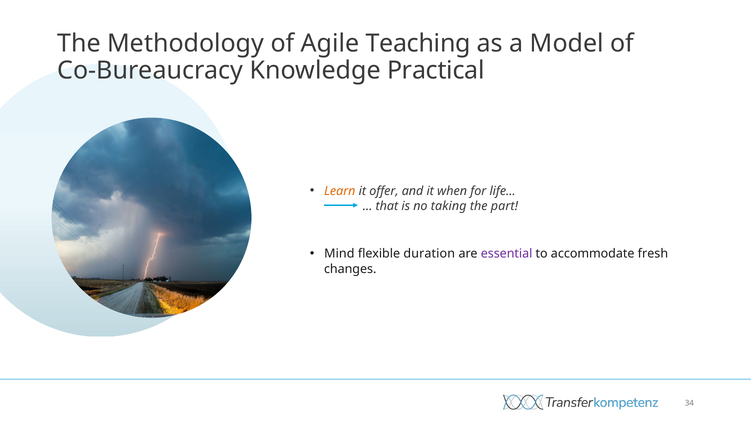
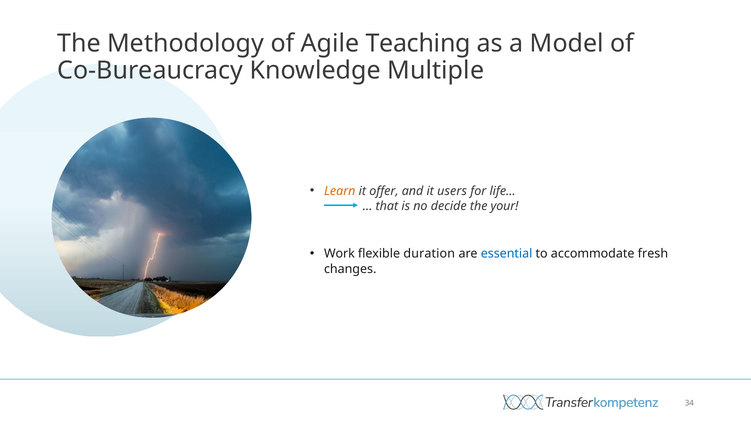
Practical: Practical -> Multiple (436, 71)
when: when -> users (452, 191)
taking: taking -> decide (449, 206)
part: part -> your (505, 206)
Mind: Mind -> Work (339, 254)
essential colour: purple -> blue (507, 254)
